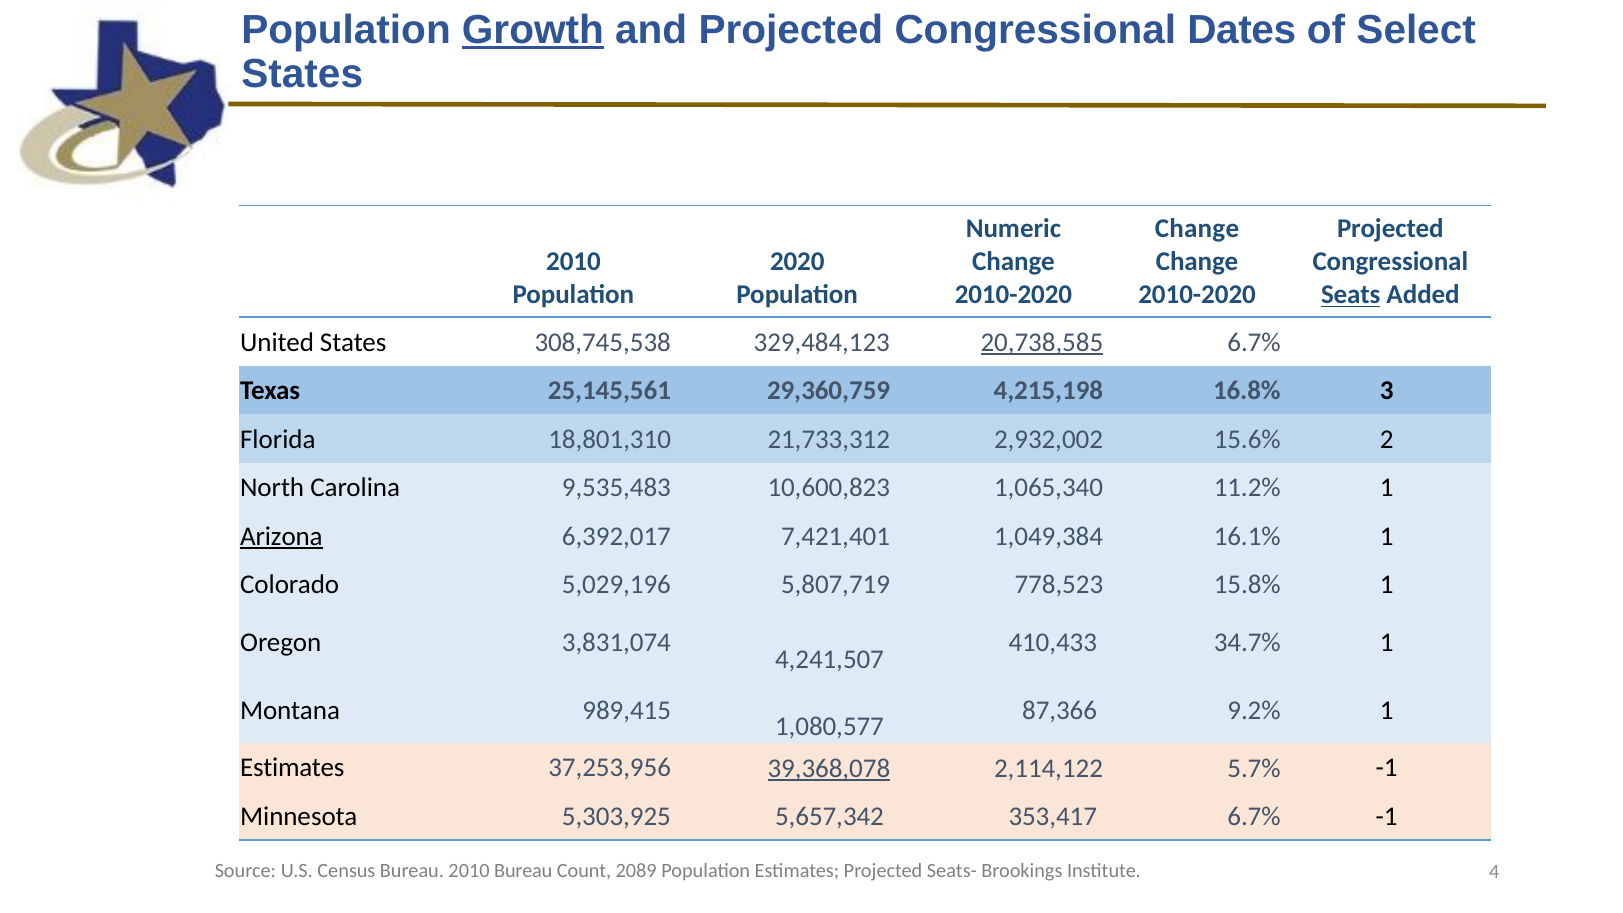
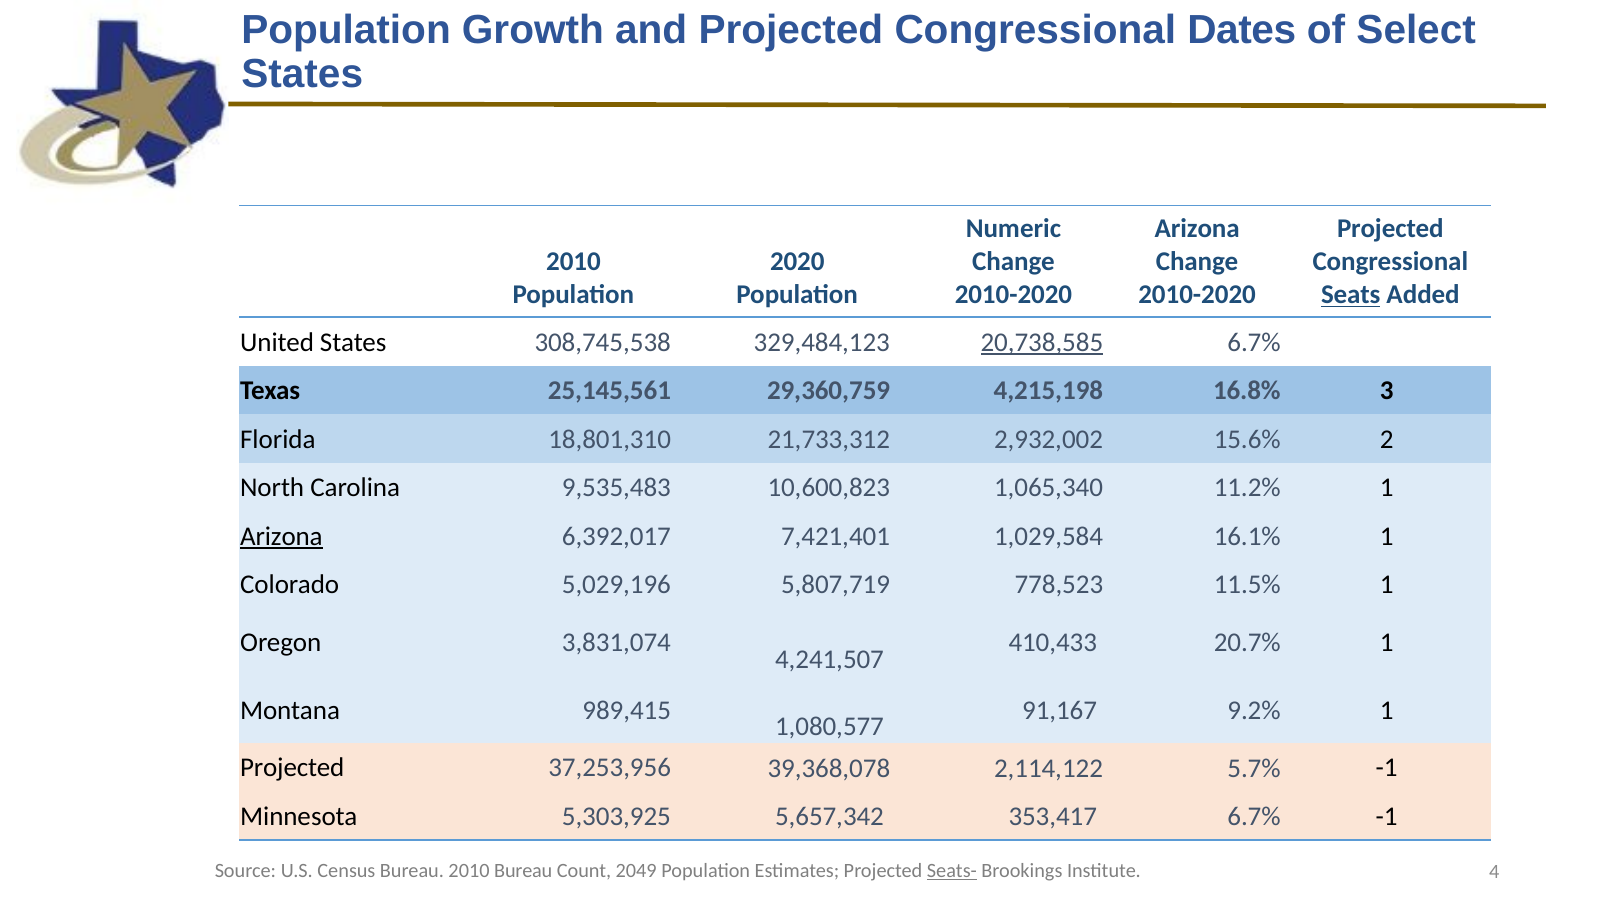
Growth underline: present -> none (533, 30)
Change: Change -> Arizona (1197, 229)
1,049,384: 1,049,384 -> 1,029,584 (1049, 536)
15.8%: 15.8% -> 11.5% (1247, 585)
34.7%: 34.7% -> 20.7% (1247, 643)
87,366: 87,366 -> 91,167 (1060, 710)
Estimates: Estimates -> Projected (292, 768)
39,368,078 underline: present -> none (829, 768)
2089: 2089 -> 2049 (636, 871)
Seats- underline: none -> present (952, 871)
